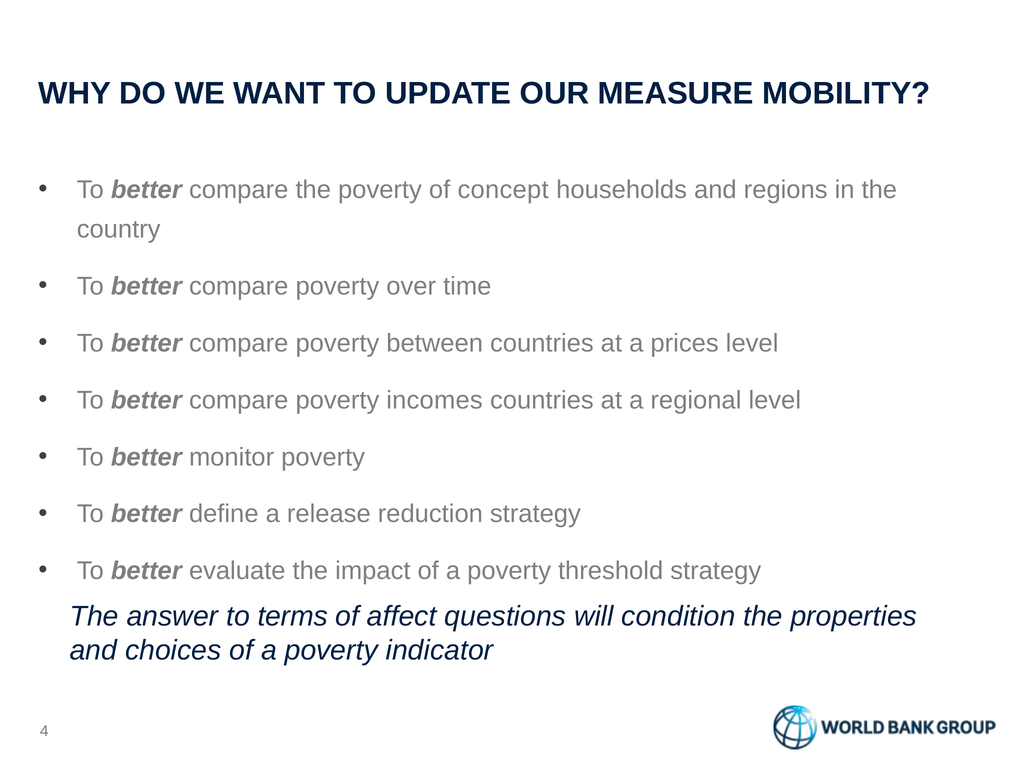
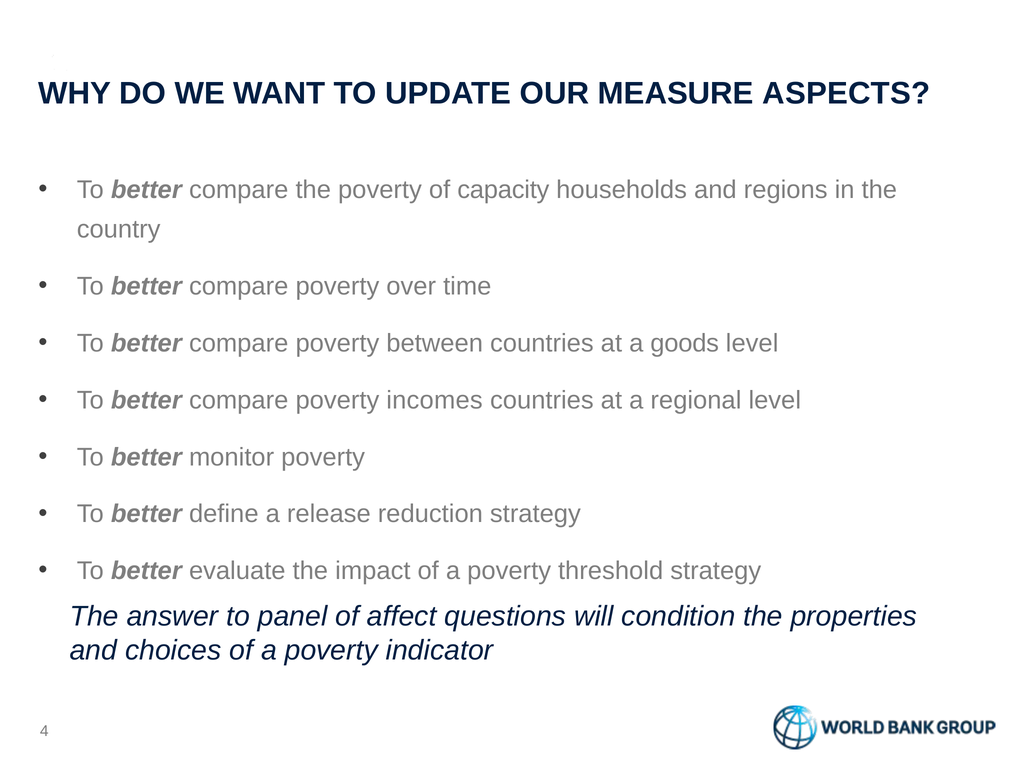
MOBILITY: MOBILITY -> ASPECTS (846, 94)
concept: concept -> capacity (503, 190)
prices: prices -> goods (685, 343)
terms: terms -> panel (293, 616)
